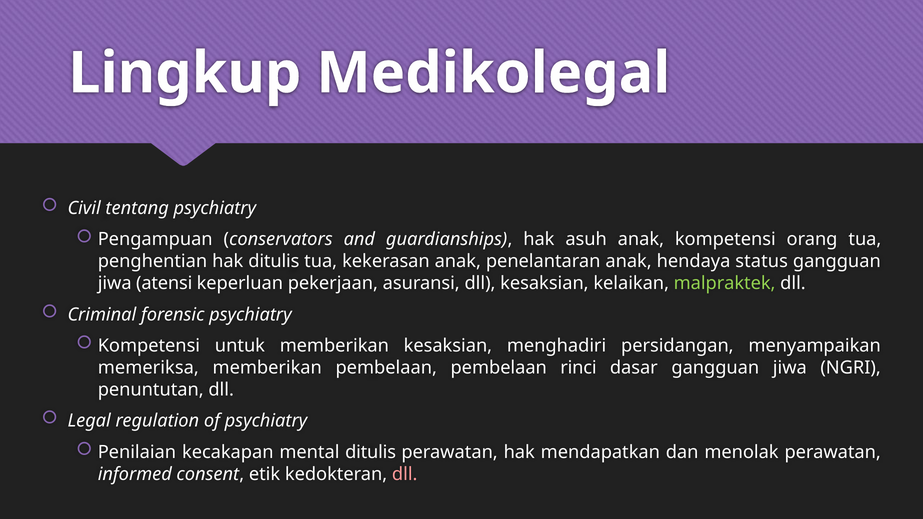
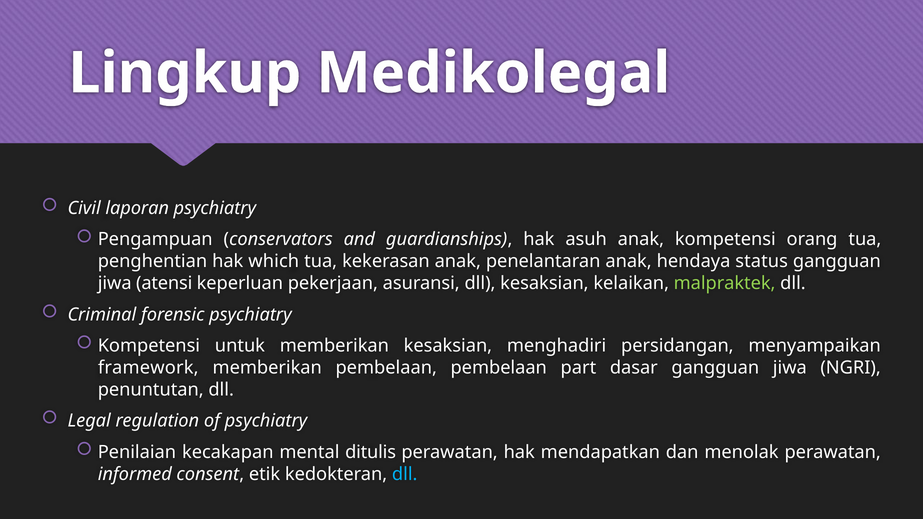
tentang: tentang -> laporan (137, 208)
hak ditulis: ditulis -> which (274, 261)
memeriksa: memeriksa -> framework (148, 368)
rinci: rinci -> part (578, 368)
dll colour: pink -> light blue (405, 474)
